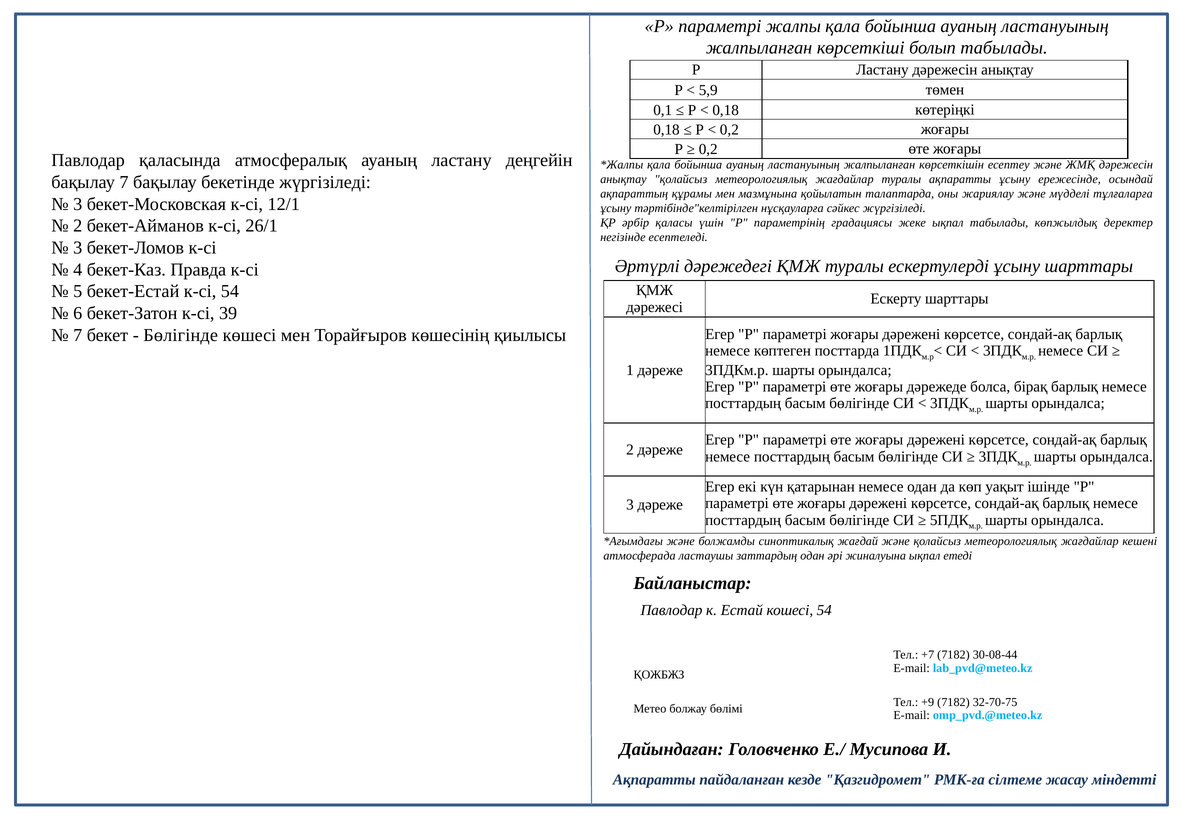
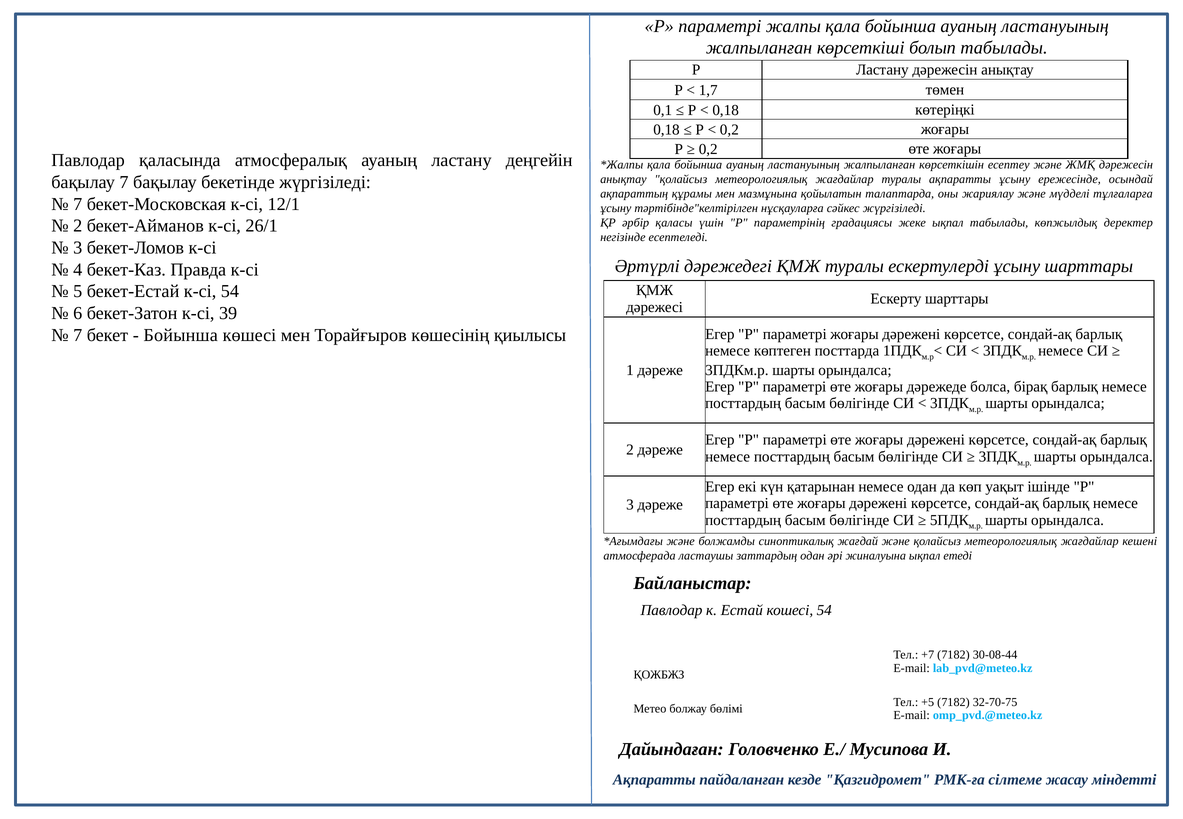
5,9: 5,9 -> 1,7 (708, 90)
3: 3 -> 7 (78, 204)
Бөлігінде: Бөлігінде -> Бойынша (181, 335)
+9: +9 -> +5 (928, 702)
